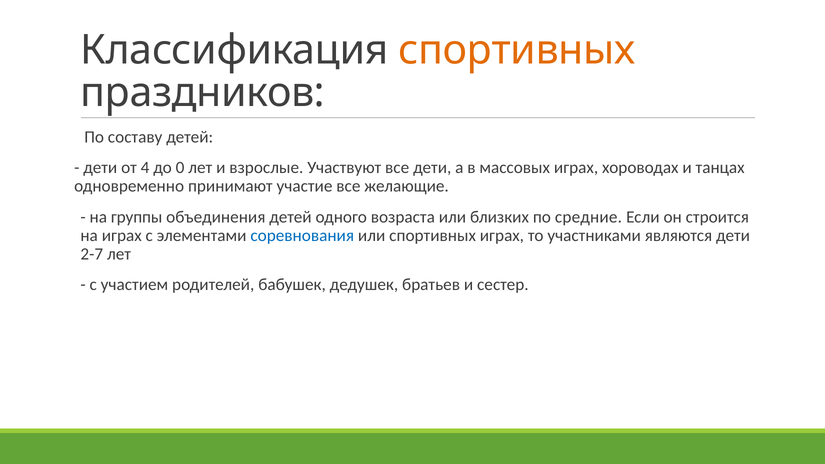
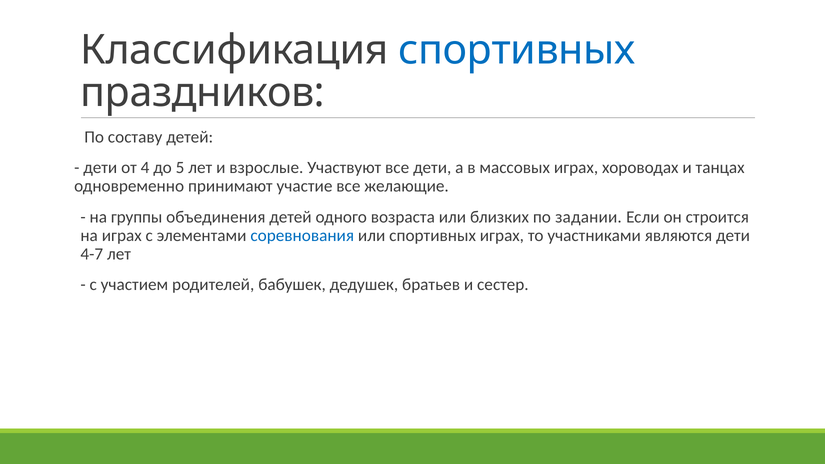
спортивных colour: orange -> blue (517, 50)
0: 0 -> 5 (180, 168)
средние: средние -> задании (588, 217)
2-7: 2-7 -> 4-7 (92, 254)
